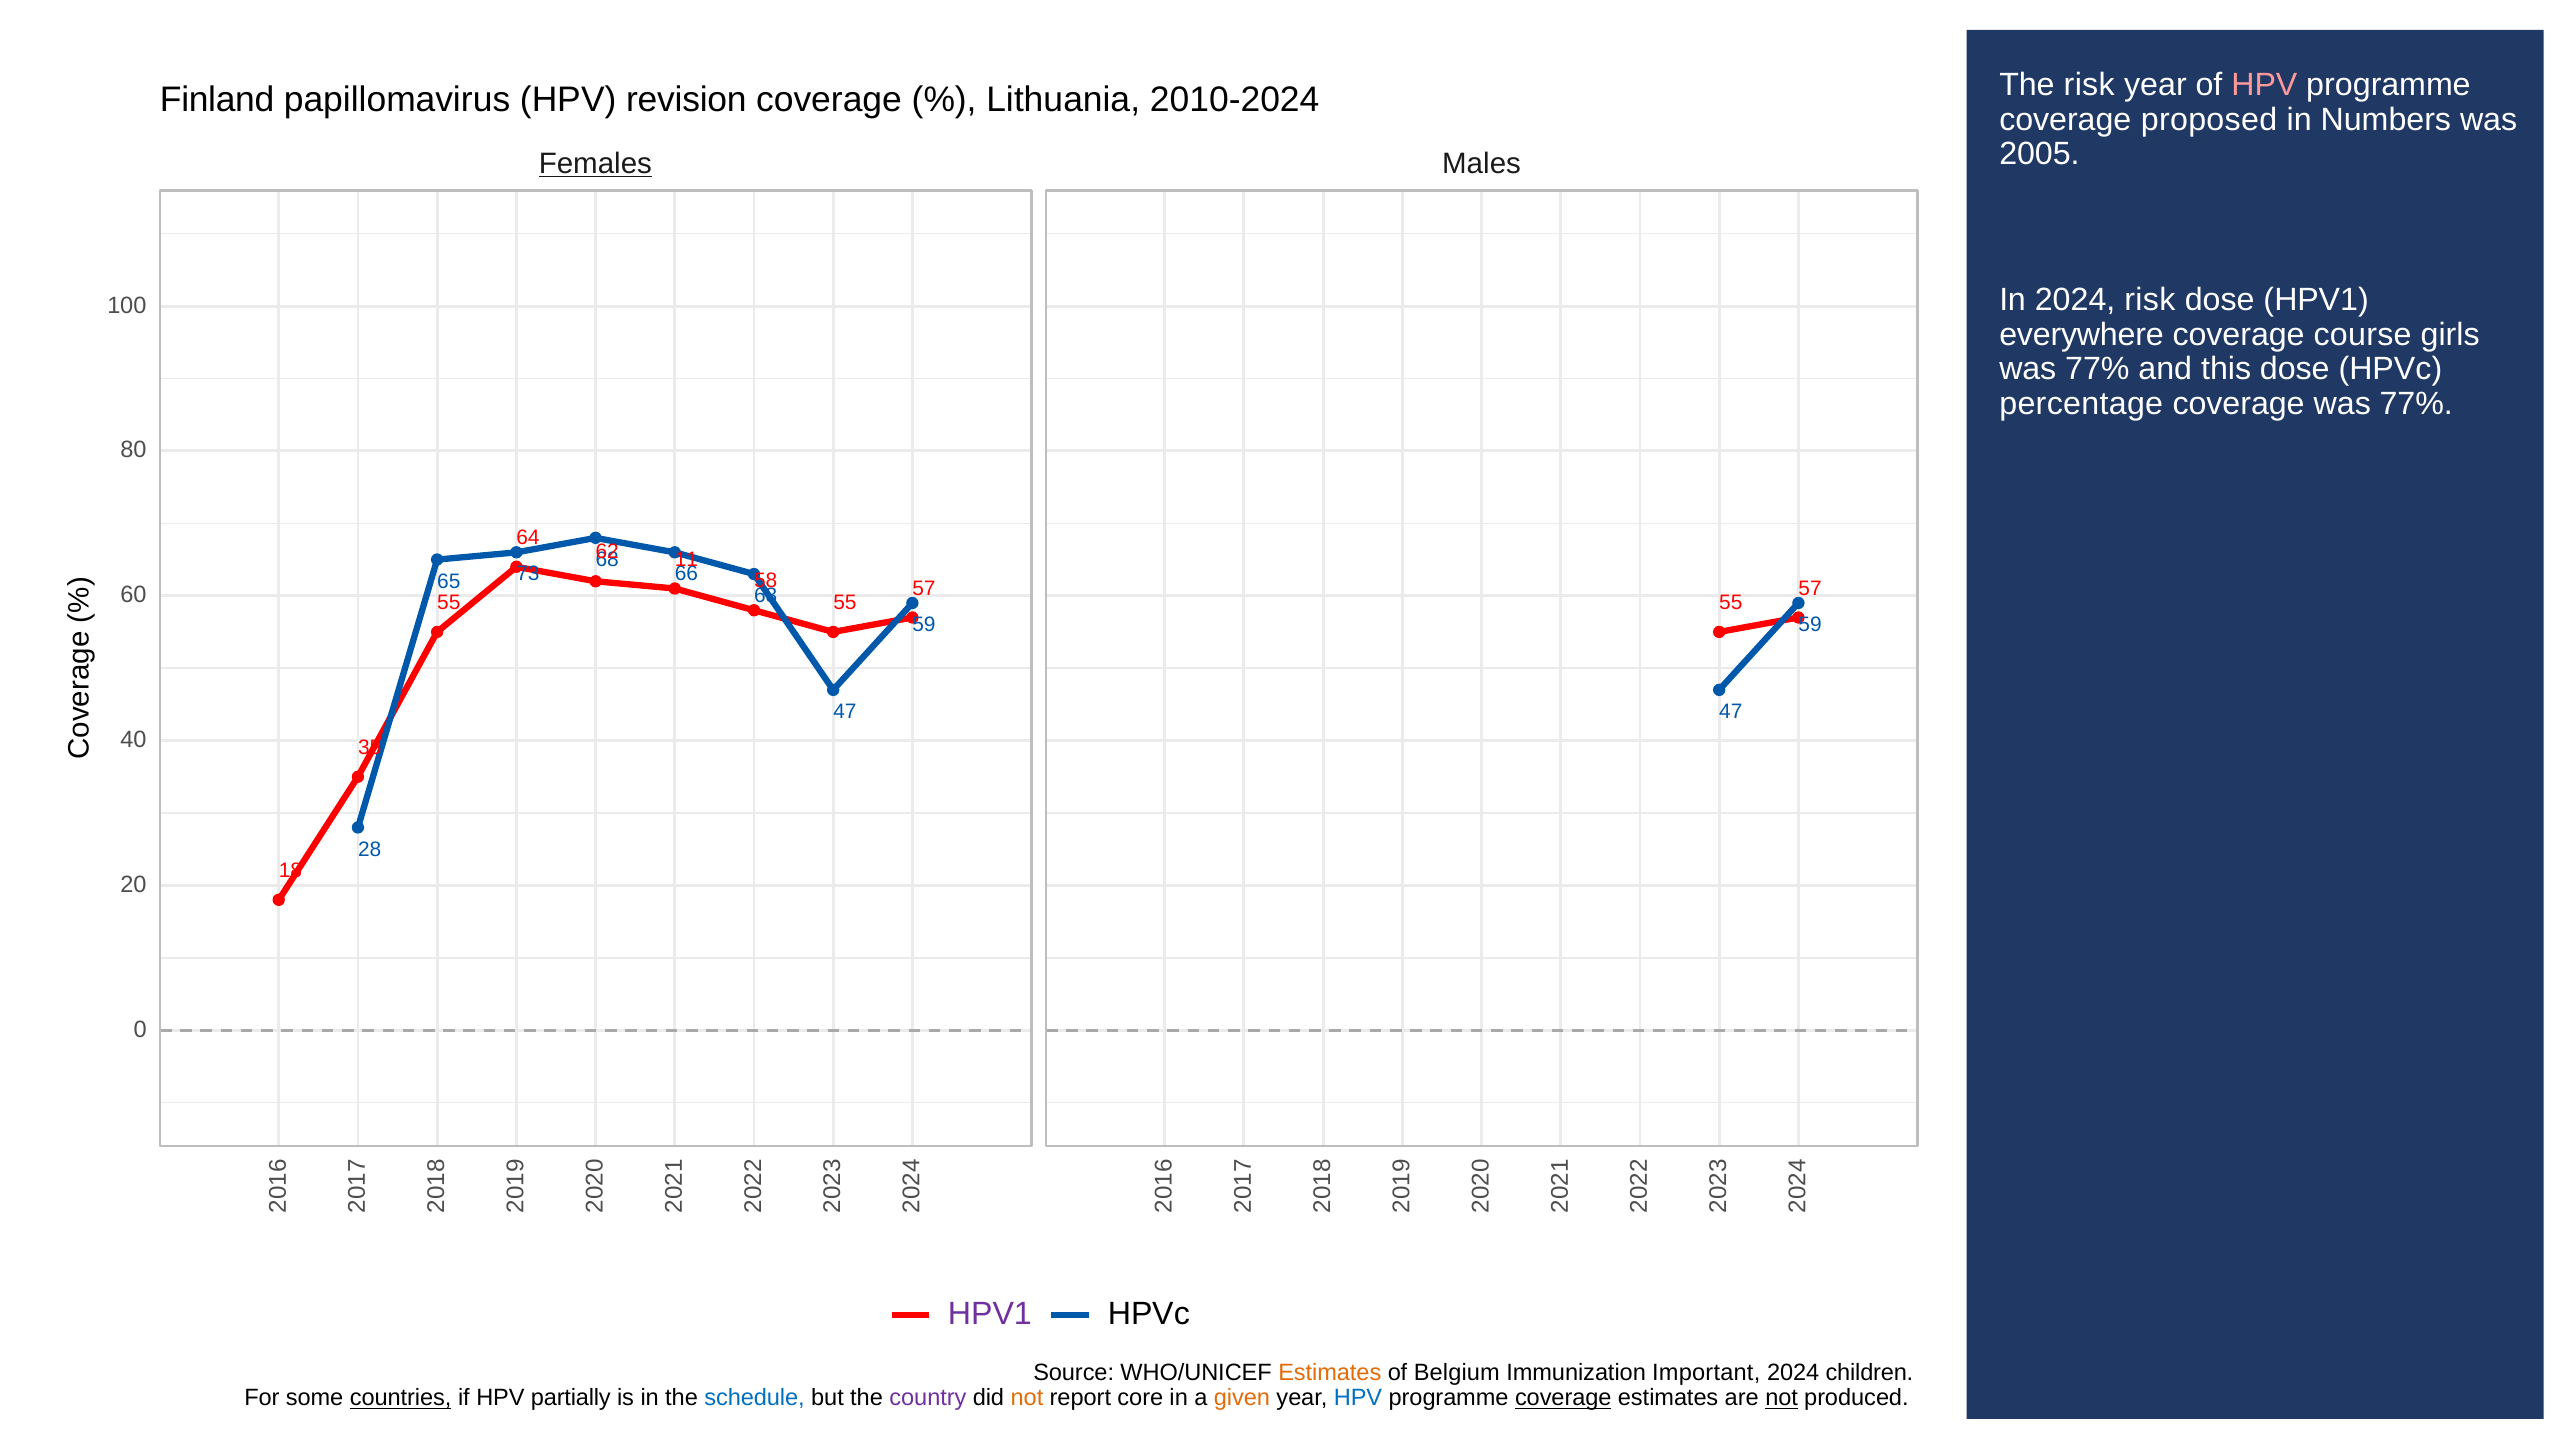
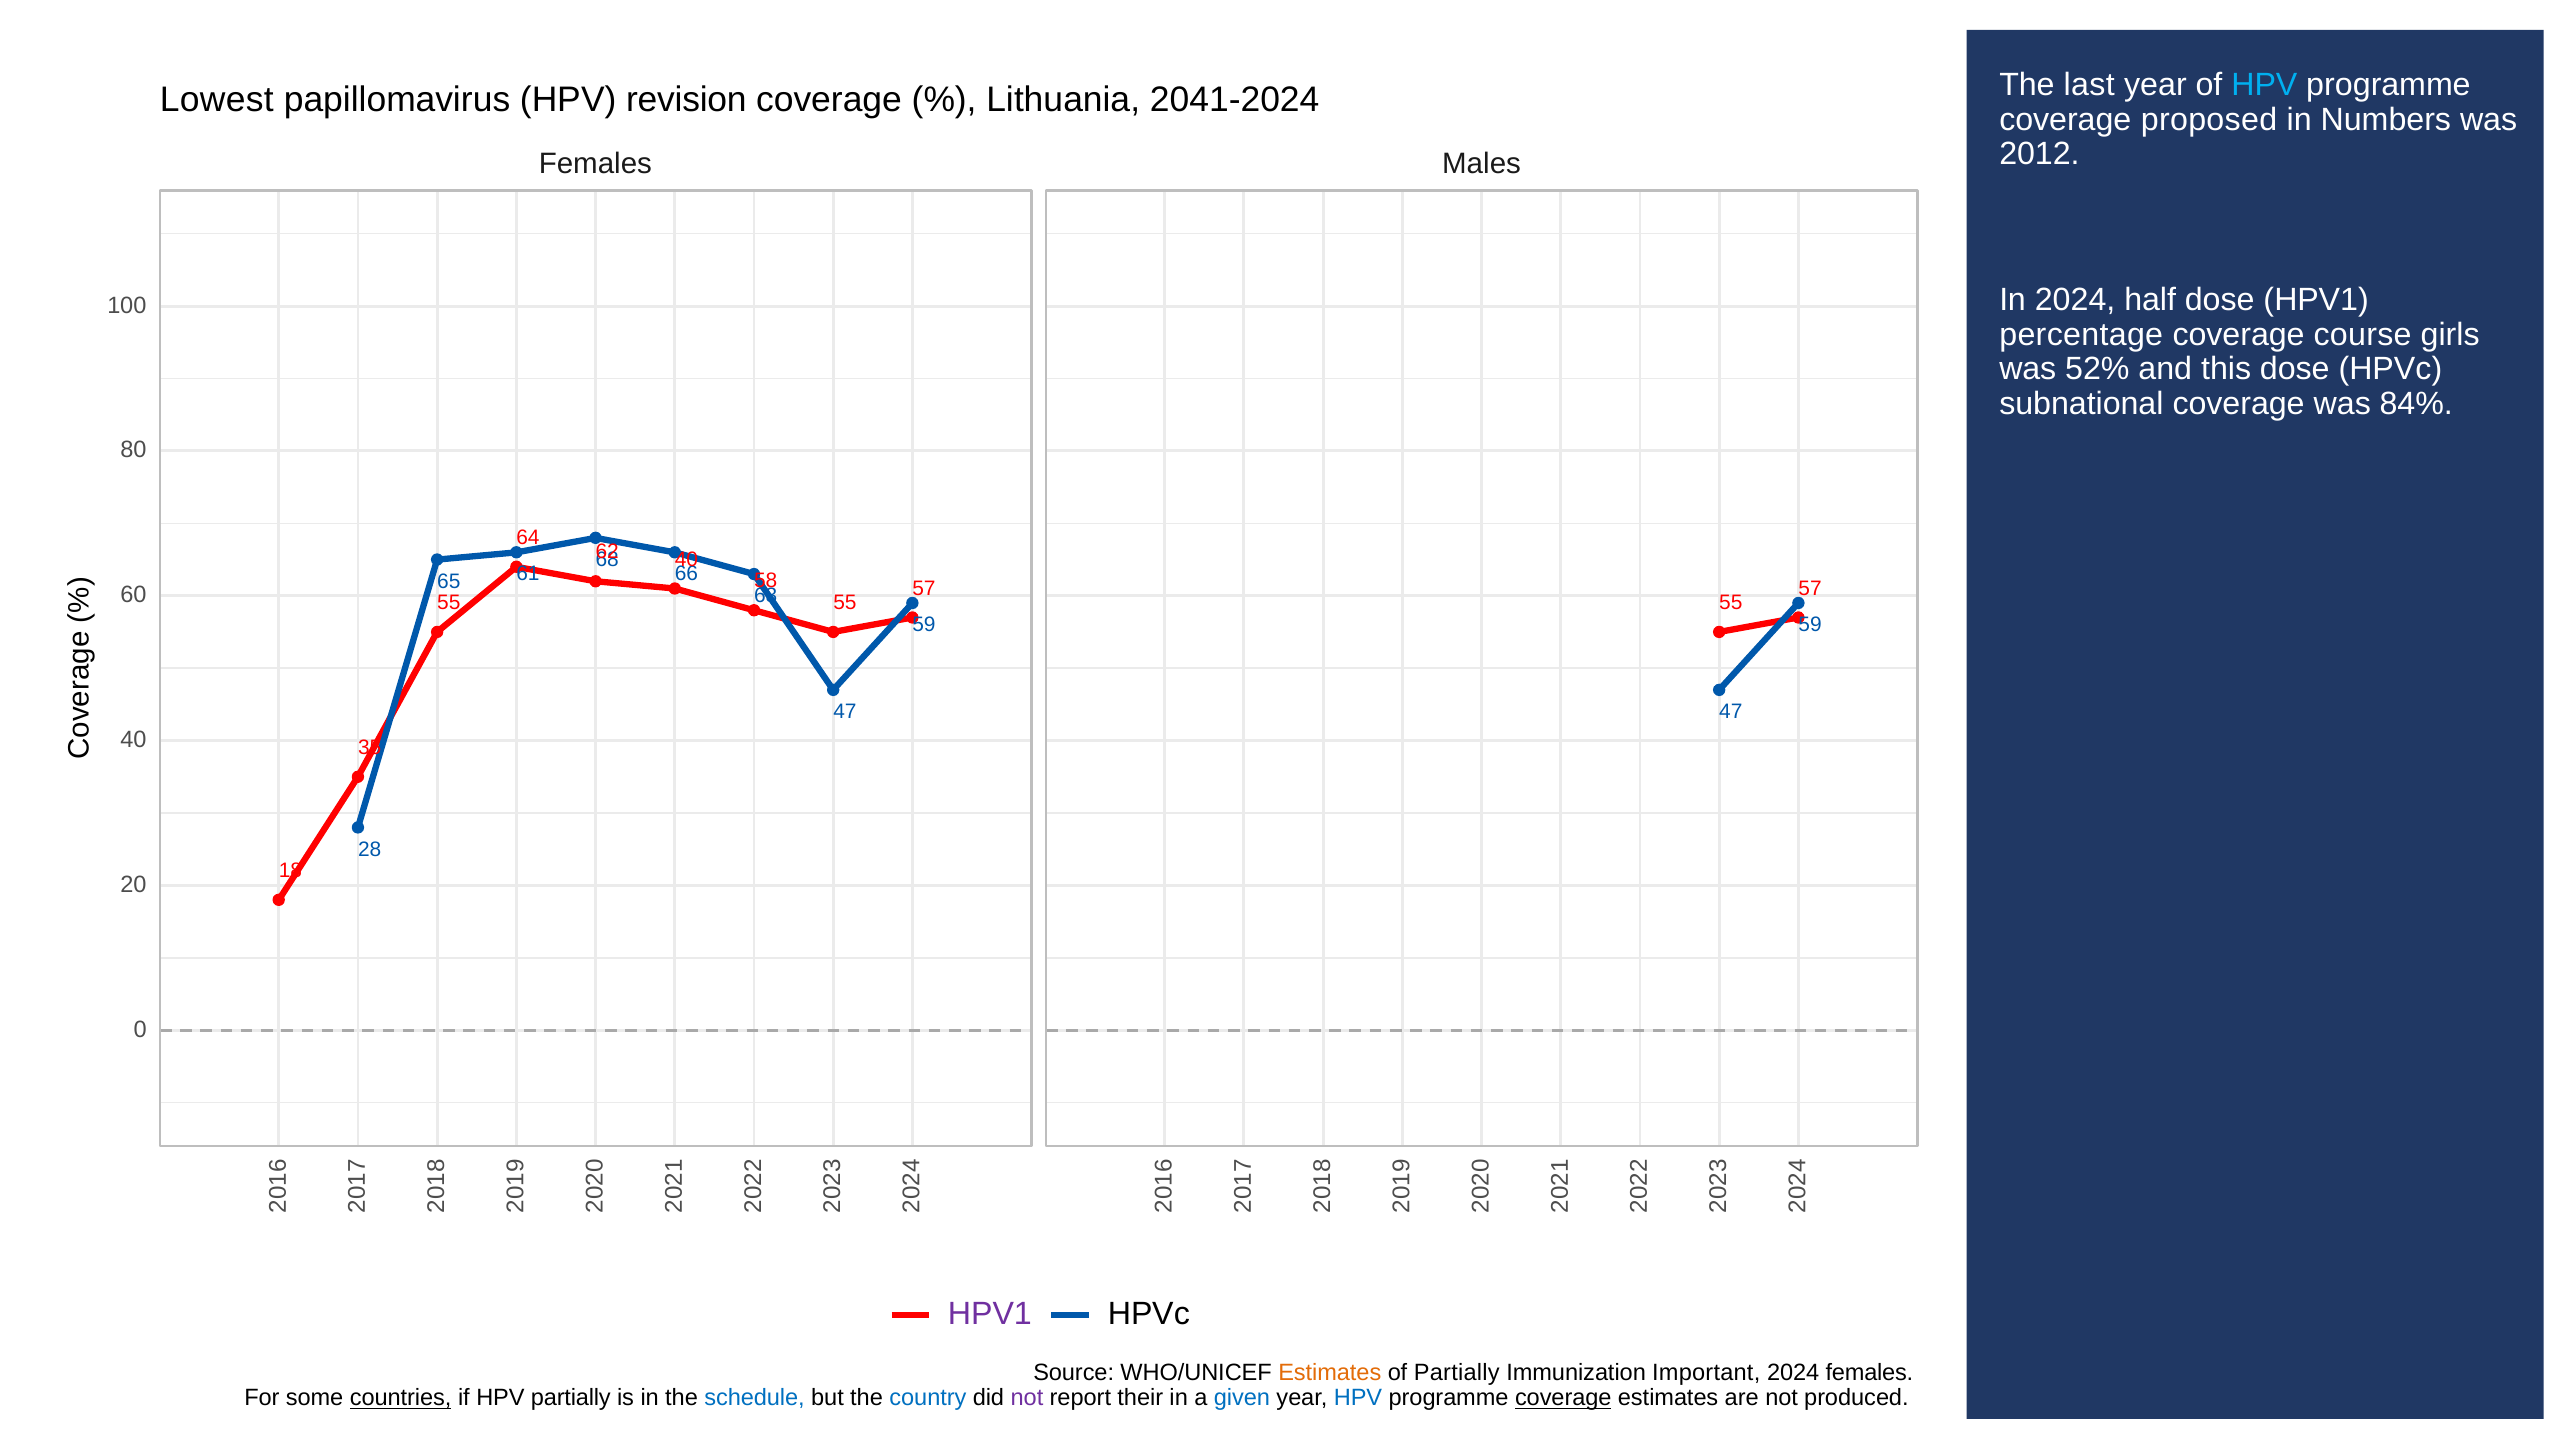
The risk: risk -> last (2089, 85)
HPV colour: pink -> light blue (2264, 85)
Finland: Finland -> Lowest (217, 100)
2010-2024: 2010-2024 -> 2041-2024 (1235, 100)
2005: 2005 -> 2012 (2039, 154)
Females underline: present -> none (595, 164)
2024 risk: risk -> half (2150, 300)
everywhere: everywhere -> percentage (2081, 335)
77%: 77% -> 52% (2097, 369)
percentage: percentage -> subnational (2081, 404)
coverage was 77%: 77% -> 84% (2416, 404)
11: 11 -> 40 (686, 559)
73: 73 -> 61 (528, 574)
of Belgium: Belgium -> Partially (1457, 1373)
2024 children: children -> females (1869, 1373)
country colour: purple -> blue (928, 1398)
not colour: orange -> purple (1027, 1398)
core: core -> their (1140, 1398)
given colour: orange -> blue (1242, 1398)
not underline: present -> none (1782, 1398)
